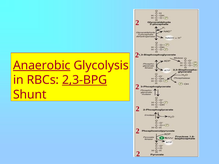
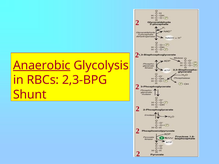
2,3-BPG underline: present -> none (85, 80)
